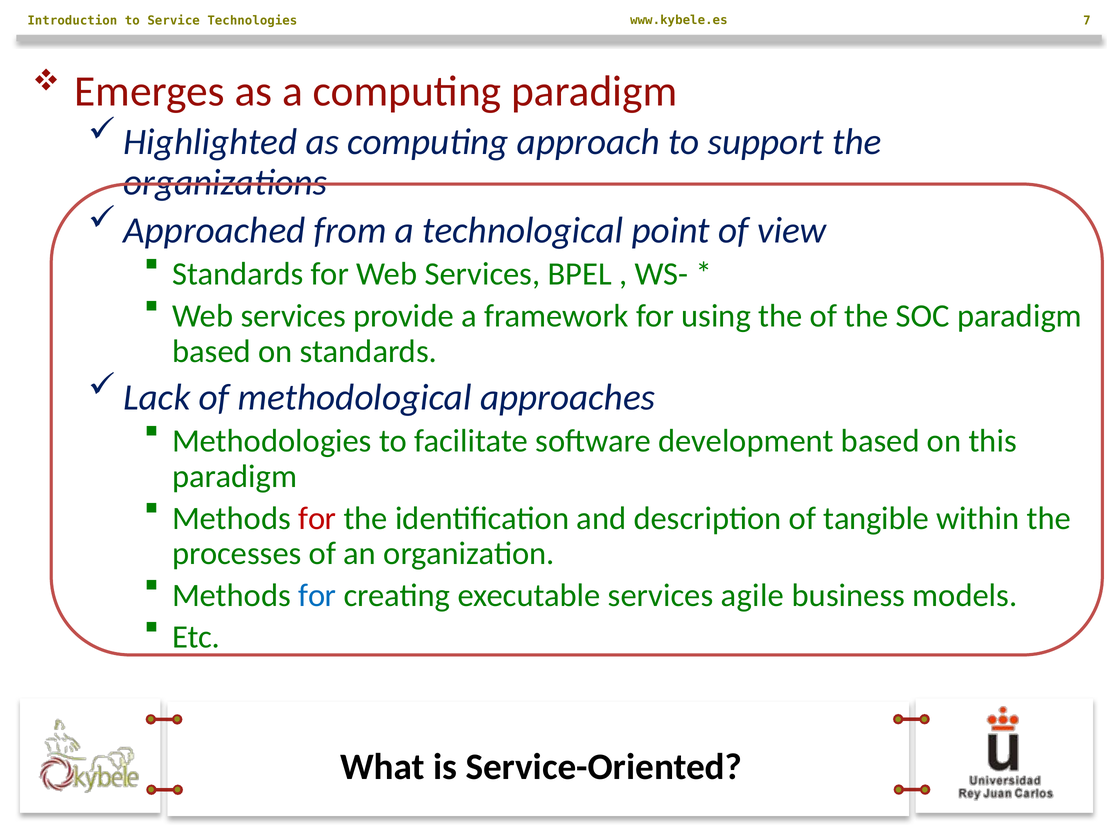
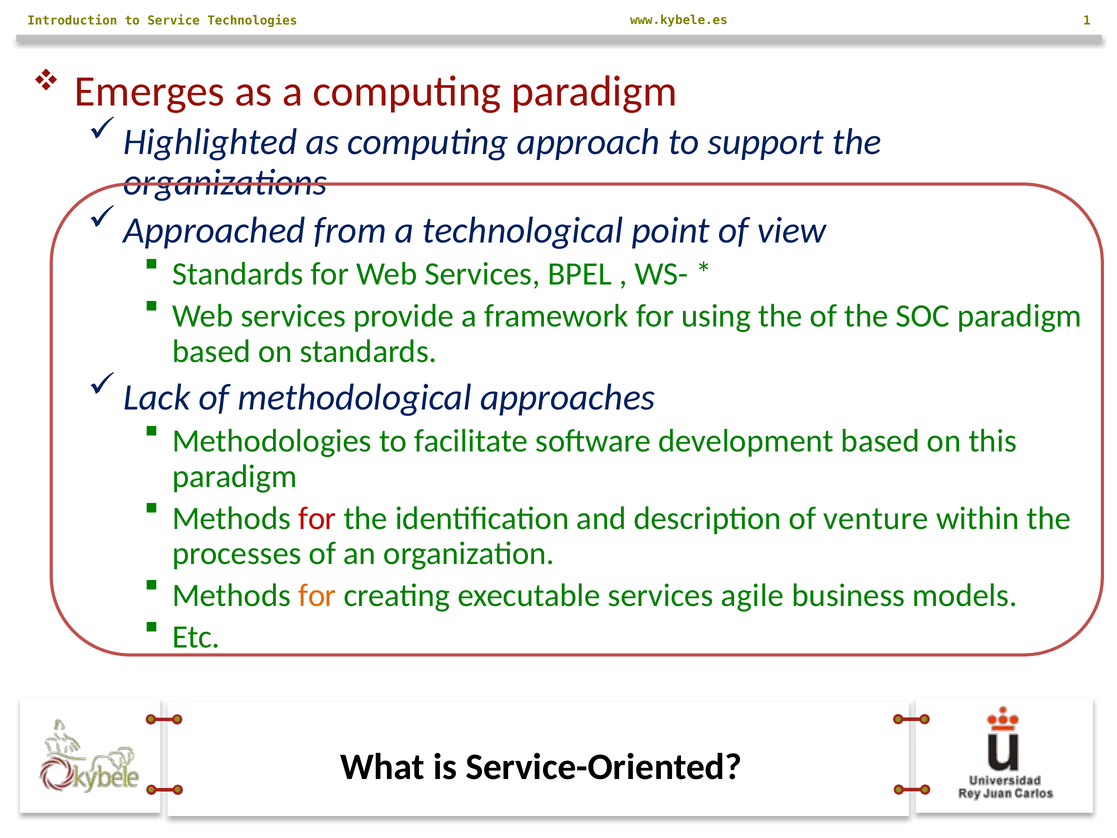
7: 7 -> 1 (1087, 20)
tangible: tangible -> venture (876, 518)
for colour: blue -> orange (317, 595)
